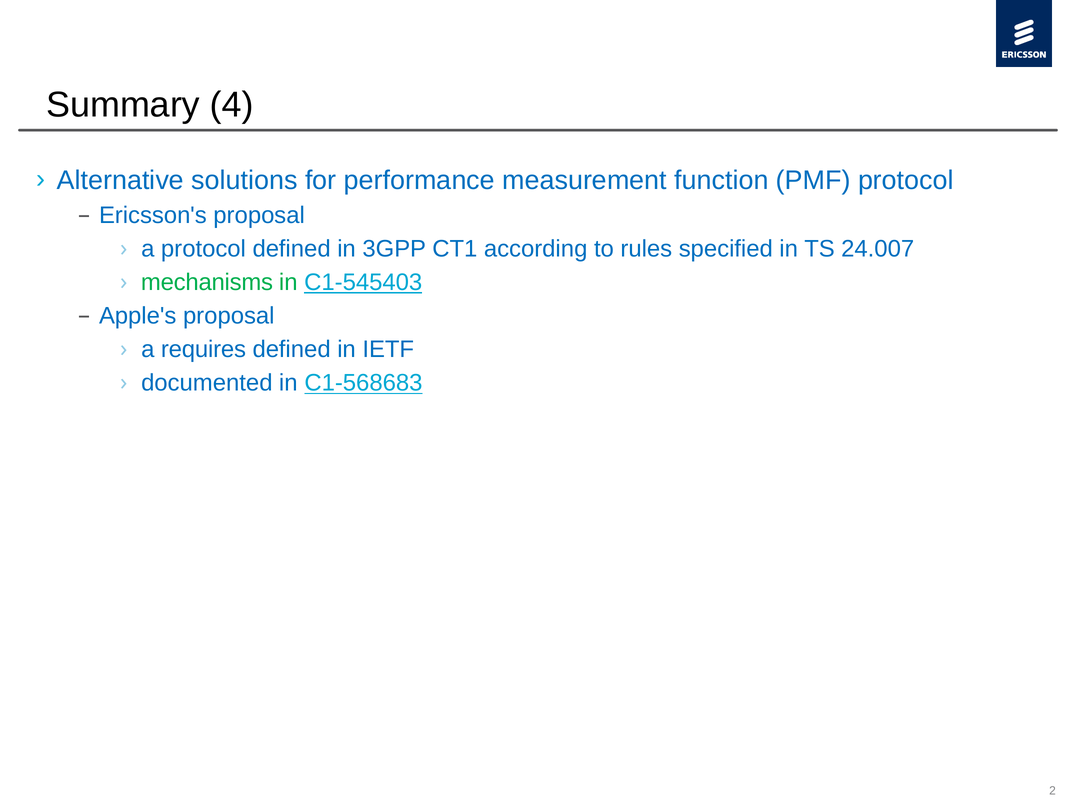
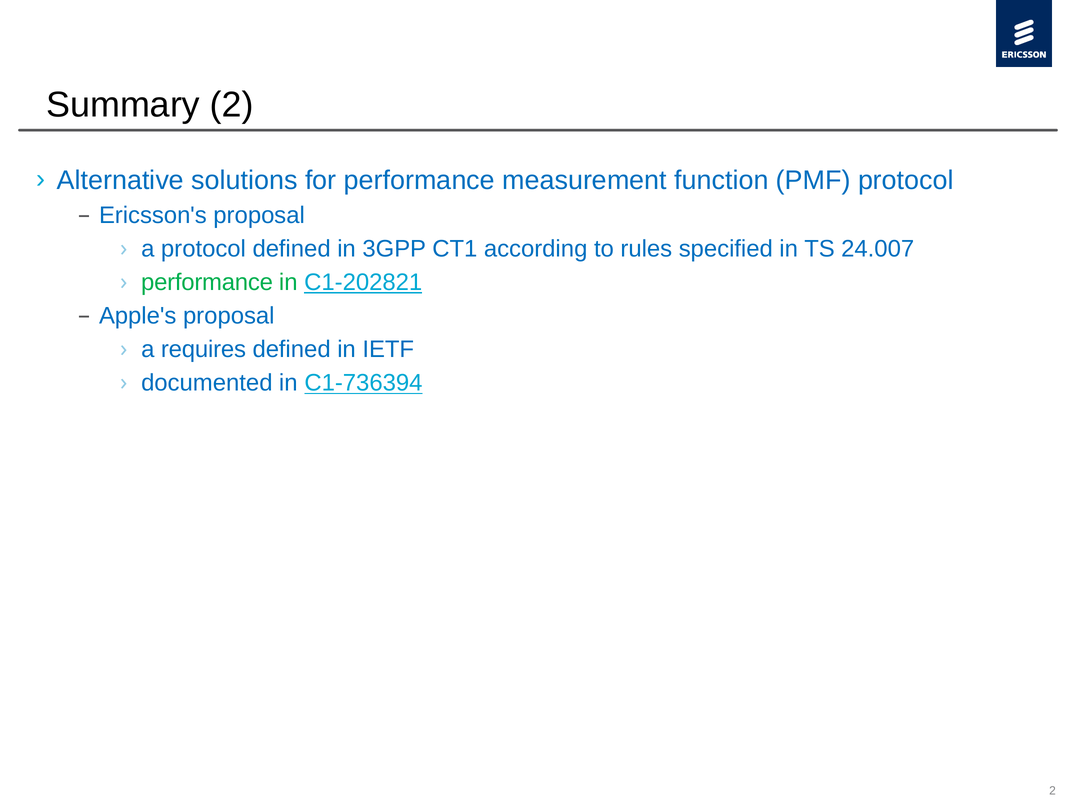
Summary 4: 4 -> 2 (232, 105)
mechanisms: mechanisms -> performance (207, 282)
C1-545403: C1-545403 -> C1-202821 (363, 282)
C1-568683: C1-568683 -> C1-736394 (363, 383)
